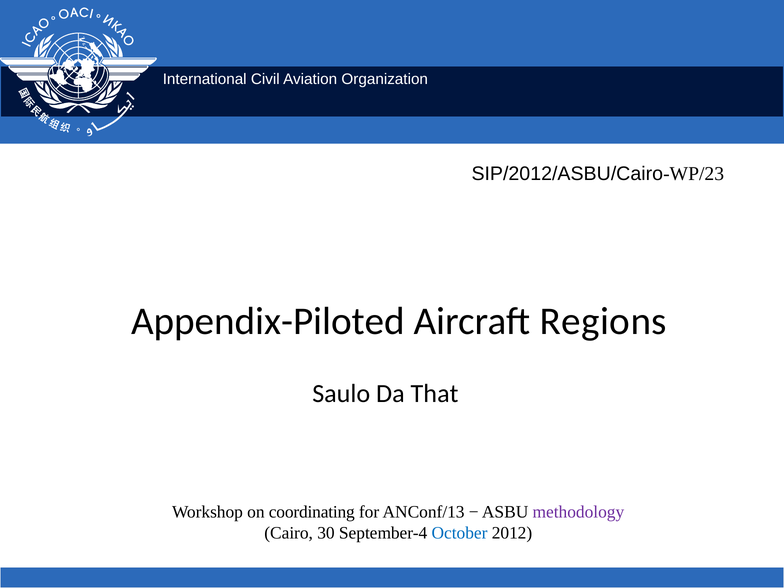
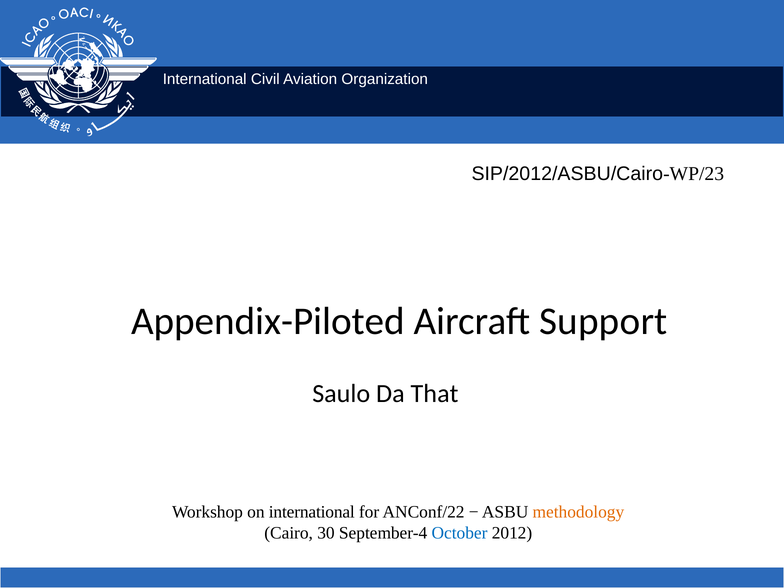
Regions: Regions -> Support (603, 322)
on coordinating: coordinating -> international (312, 512)
ANConf/13: ANConf/13 -> ANConf/22 (424, 512)
methodology colour: purple -> orange (578, 512)
